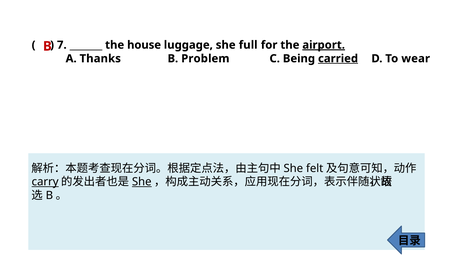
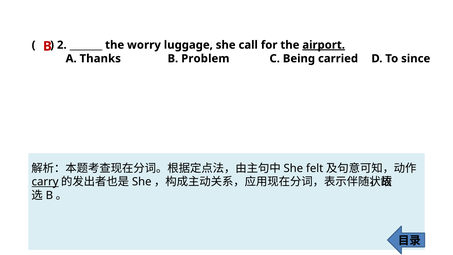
7: 7 -> 2 (62, 45)
house: house -> worry (144, 45)
full: full -> call (248, 45)
carried underline: present -> none (338, 59)
wear: wear -> since (416, 59)
She underline: present -> none (142, 182)
